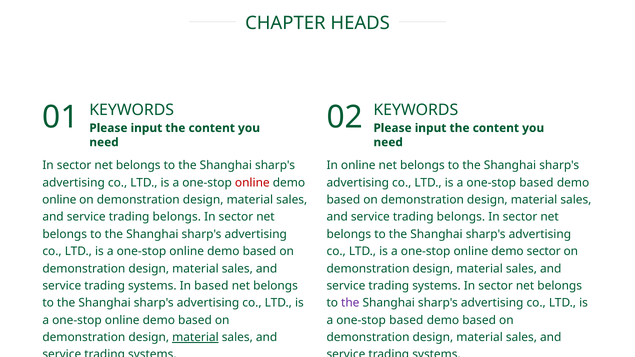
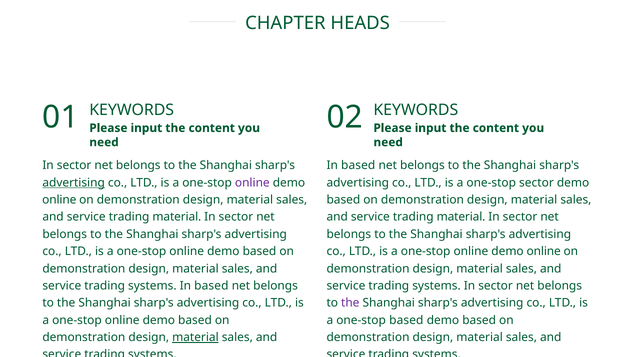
online: online -> based (358, 166)
advertising underline: none -> present (74, 183)
online colour: red -> purple (252, 183)
based: based -> sector (536, 183)
belongs: belongs -> material (177, 217)
belongs: belongs -> material (461, 217)
sector: sector -> online (544, 252)
